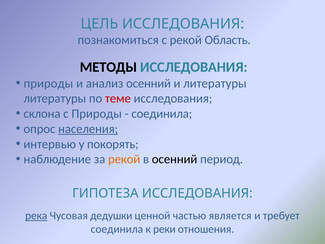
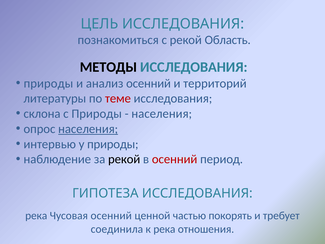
и литературы: литературы -> территорий (215, 83)
соединила: соединила -> населения (162, 114)
у покорять: покорять -> природы (113, 144)
рекой colour: orange -> black (124, 159)
осенний colour: black -> red (175, 159)
река underline: present -> none (36, 215)
Чусовая дедушки: дедушки -> осенний (111, 215)
является: является -> покорять (230, 215)
к реки: реки -> река (164, 229)
